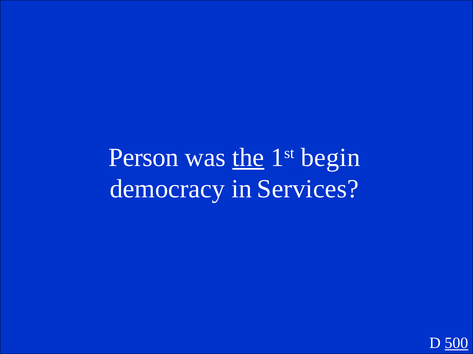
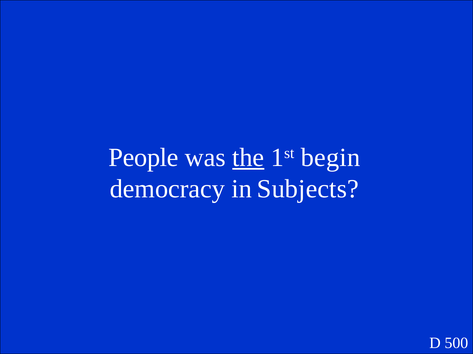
Person: Person -> People (144, 158)
Services: Services -> Subjects (308, 189)
500 underline: present -> none (456, 344)
